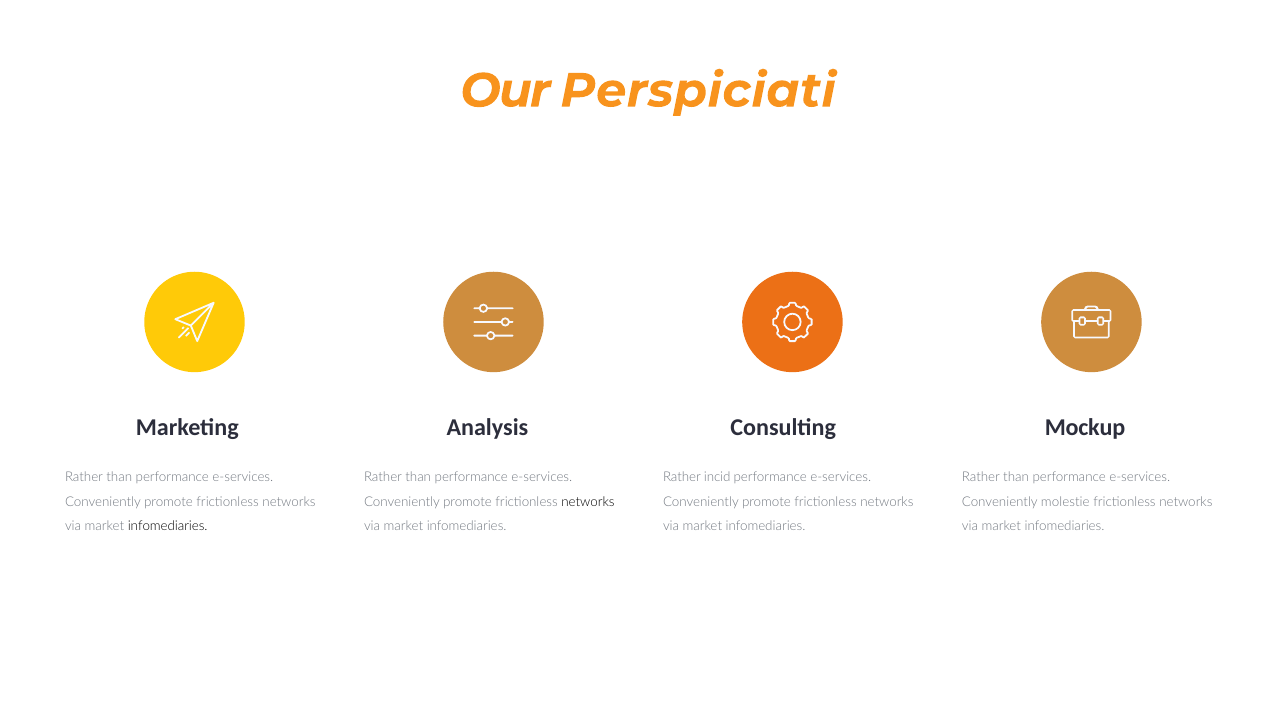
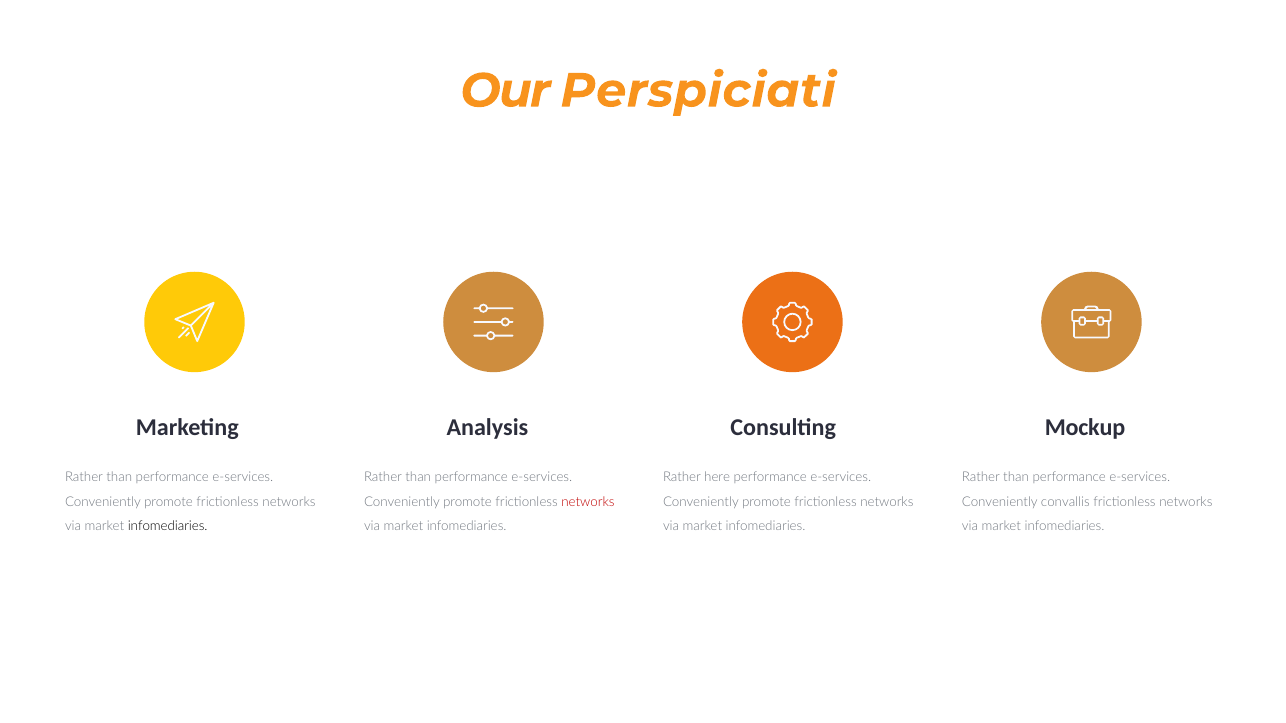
incid: incid -> here (717, 478)
networks colour: black -> red (588, 502)
molestie: molestie -> convallis (1065, 502)
